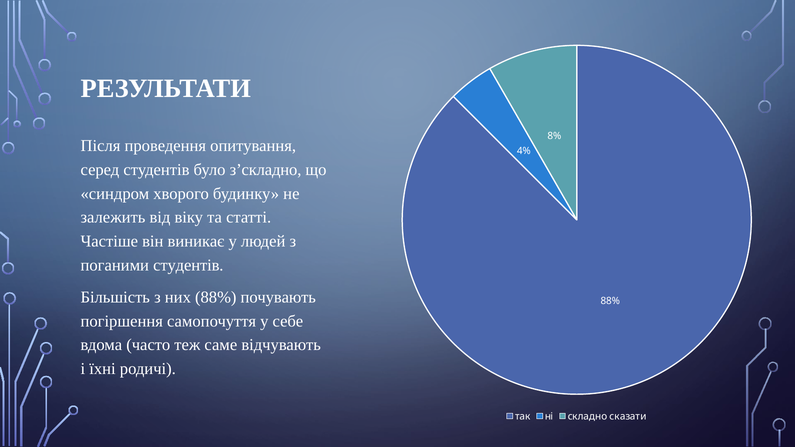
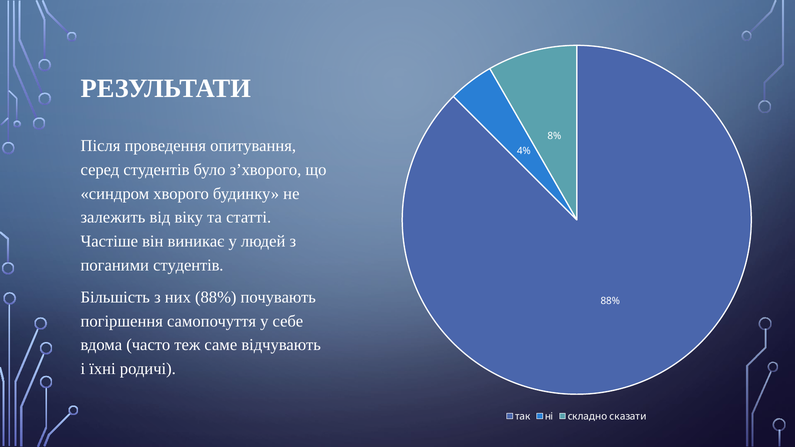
з’складно: з’складно -> з’хворого (266, 170)
